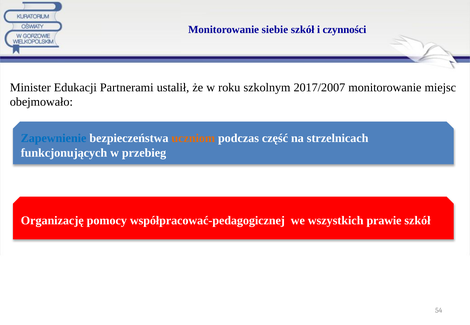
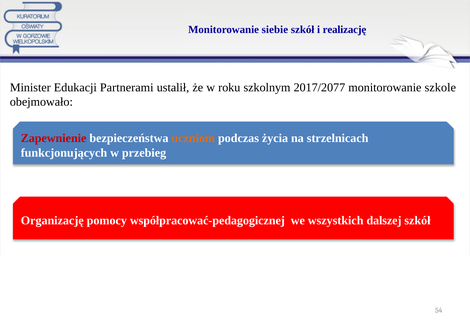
czynności: czynności -> realizację (344, 30)
2017/2007: 2017/2007 -> 2017/2077 (319, 88)
miejsc: miejsc -> szkole (440, 88)
Zapewnienie colour: blue -> red (54, 138)
część: część -> życia (275, 138)
prawie: prawie -> dalszej (384, 221)
